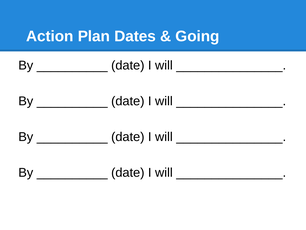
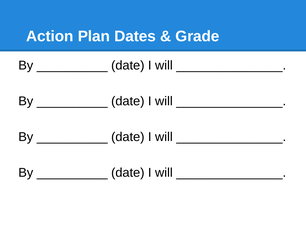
Going: Going -> Grade (197, 36)
